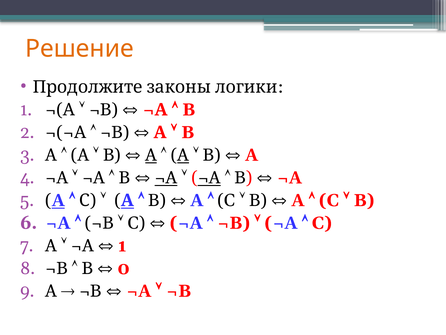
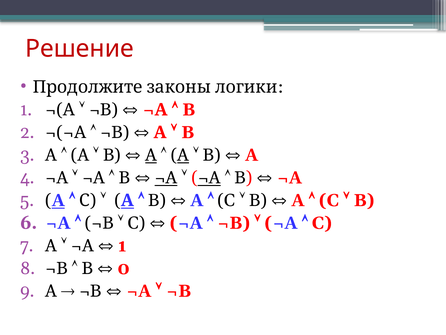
Решение colour: orange -> red (79, 49)
